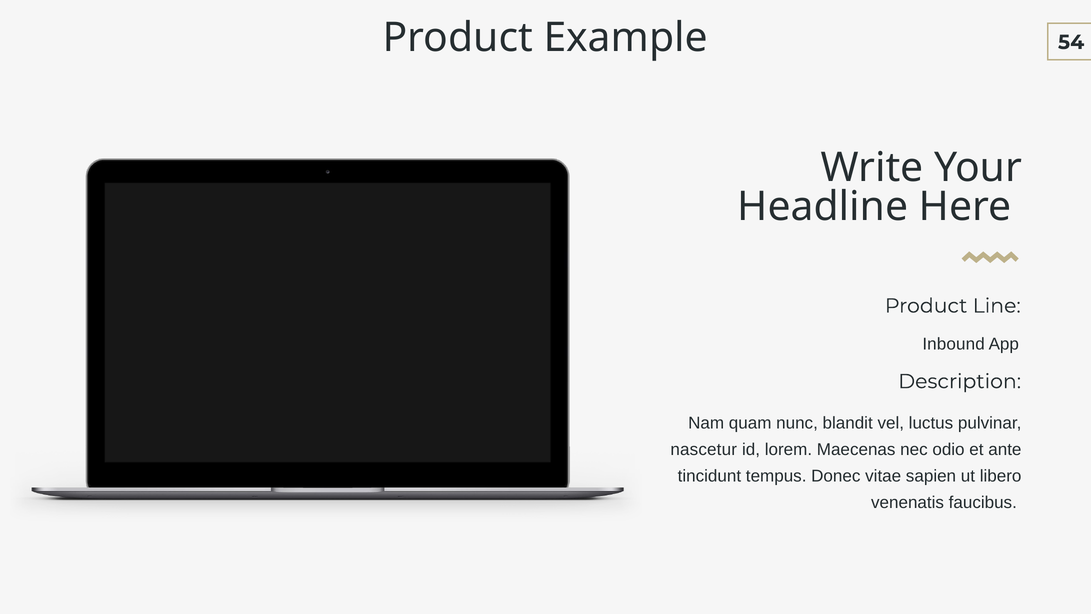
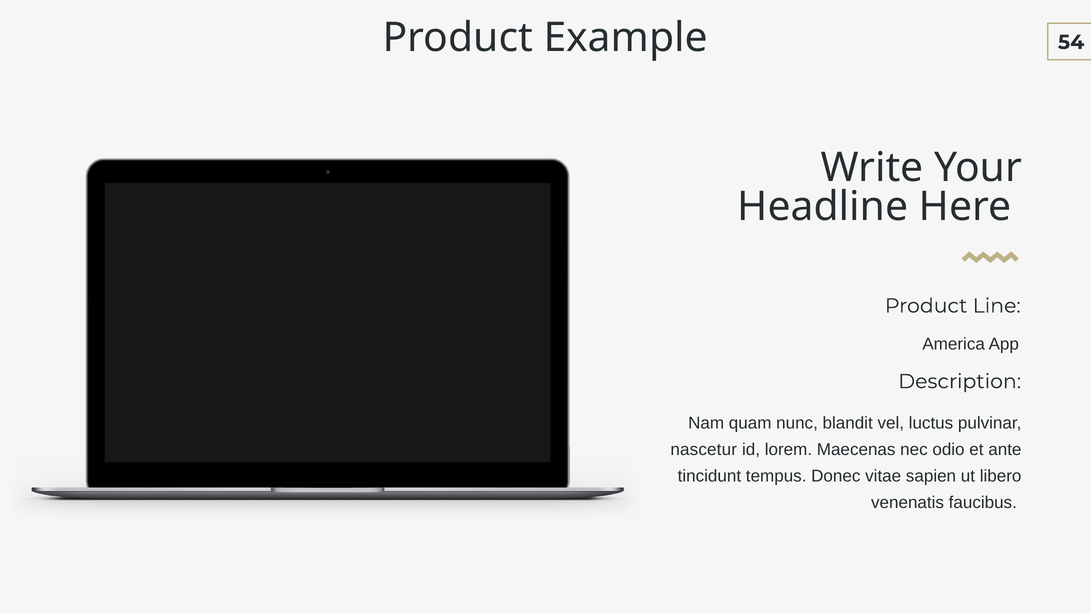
Inbound: Inbound -> America (954, 344)
